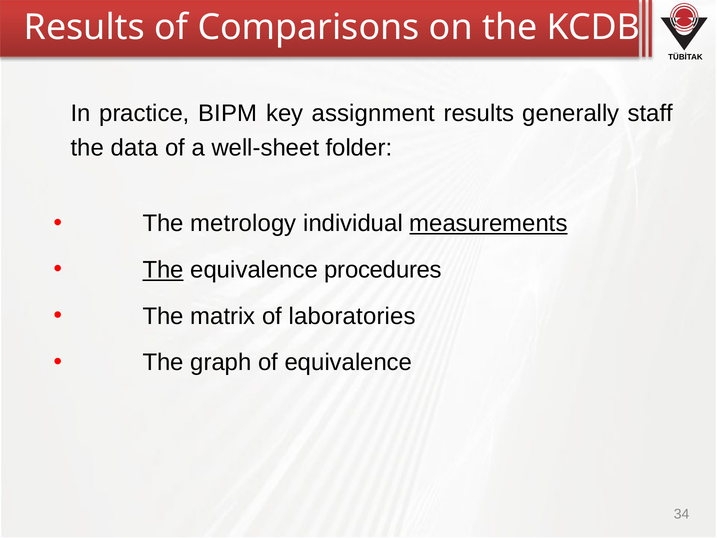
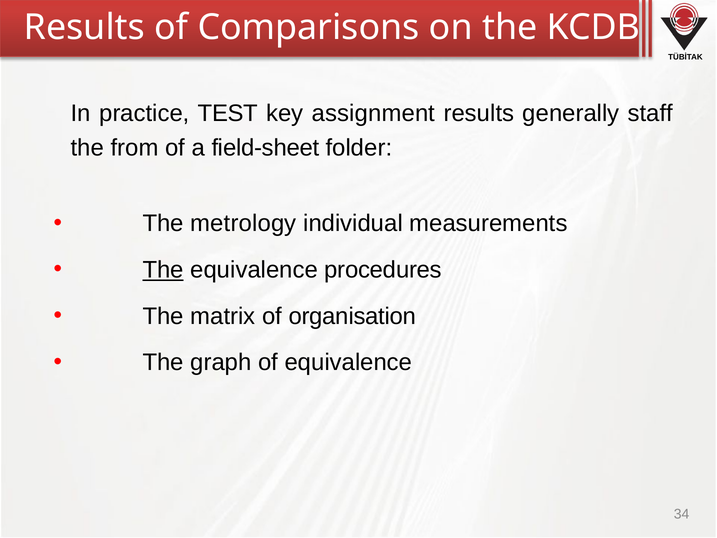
BIPM: BIPM -> TEST (228, 113)
data: data -> from (135, 148)
well-sheet: well-sheet -> field-sheet (265, 148)
measurements underline: present -> none (488, 223)
laboratories: laboratories -> organisation (352, 316)
